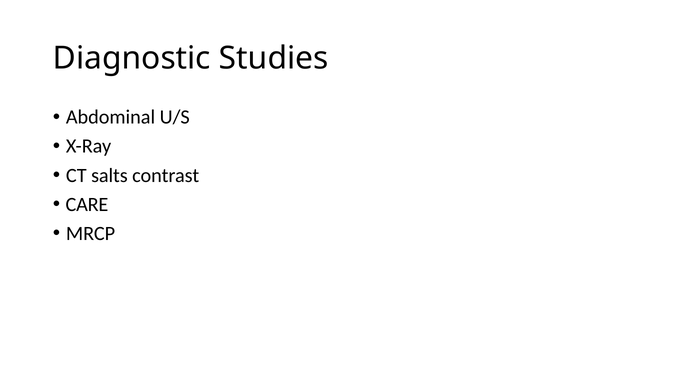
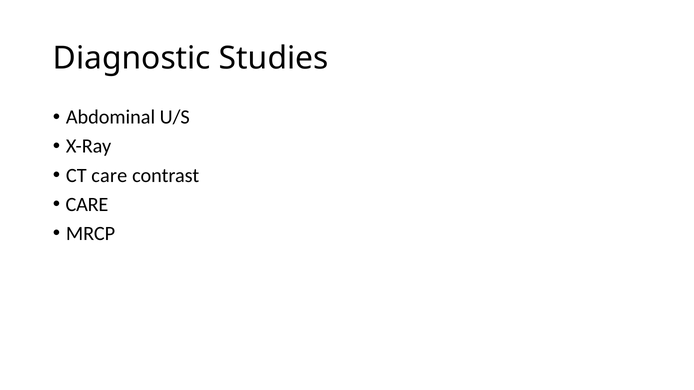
CT salts: salts -> care (109, 176)
